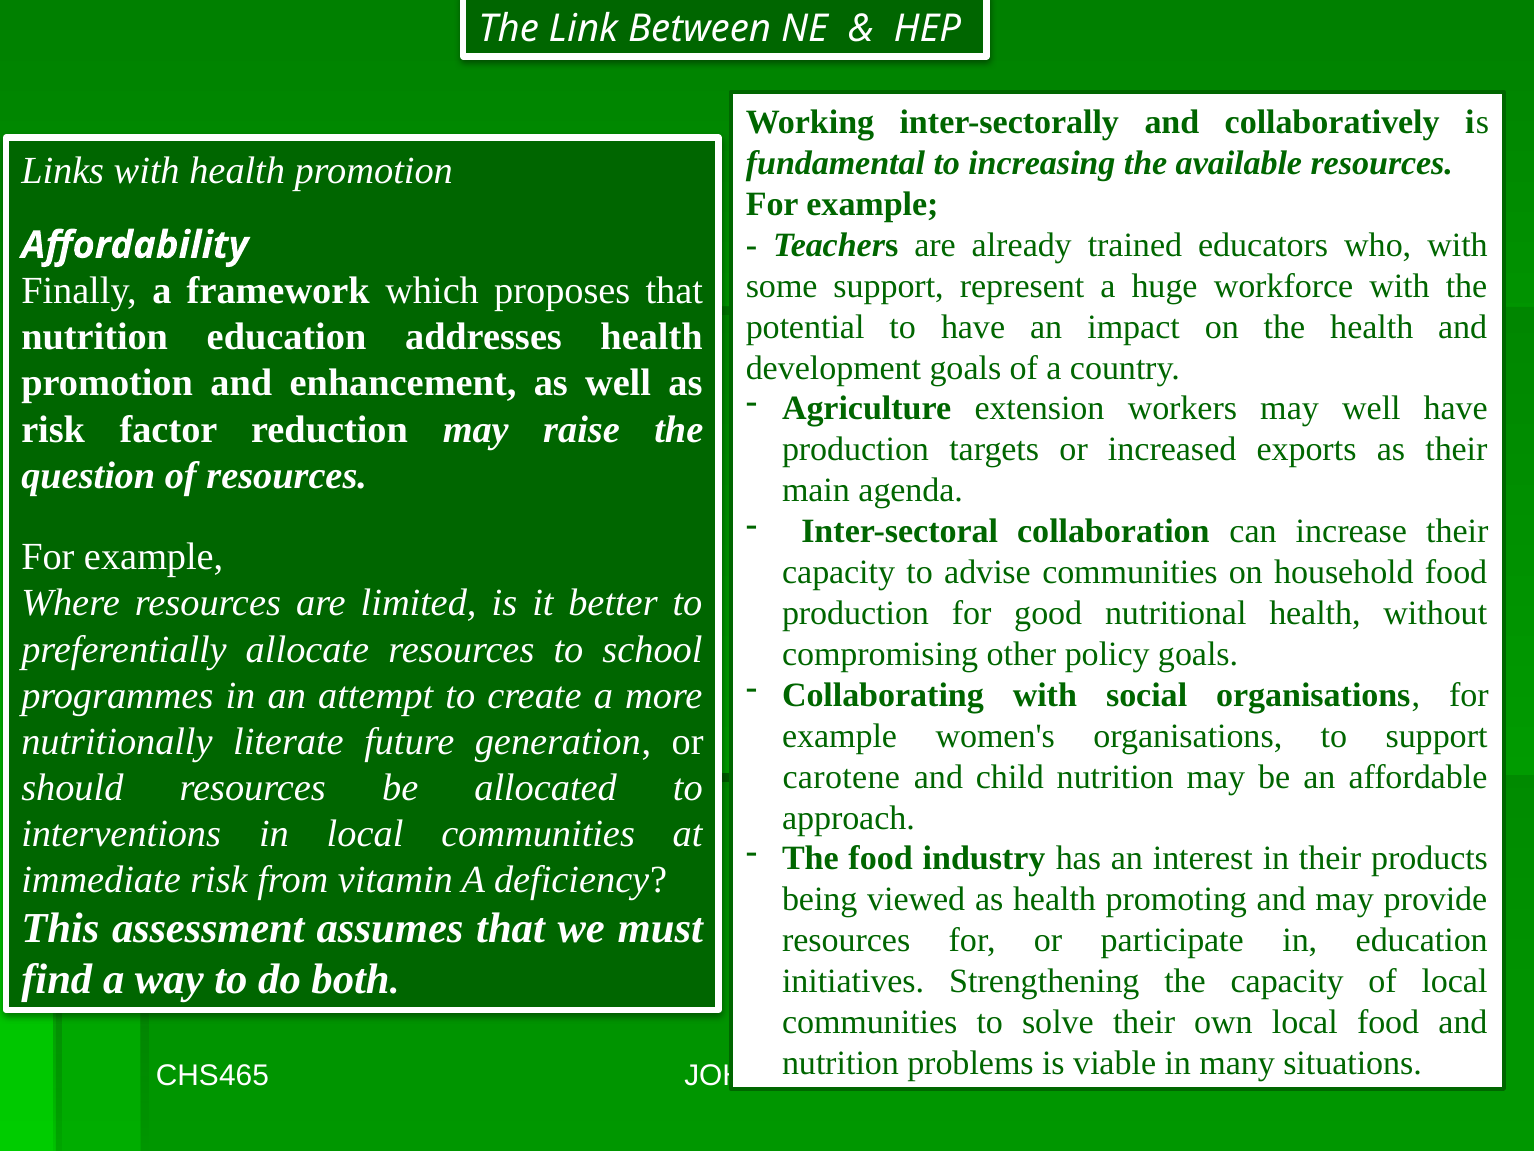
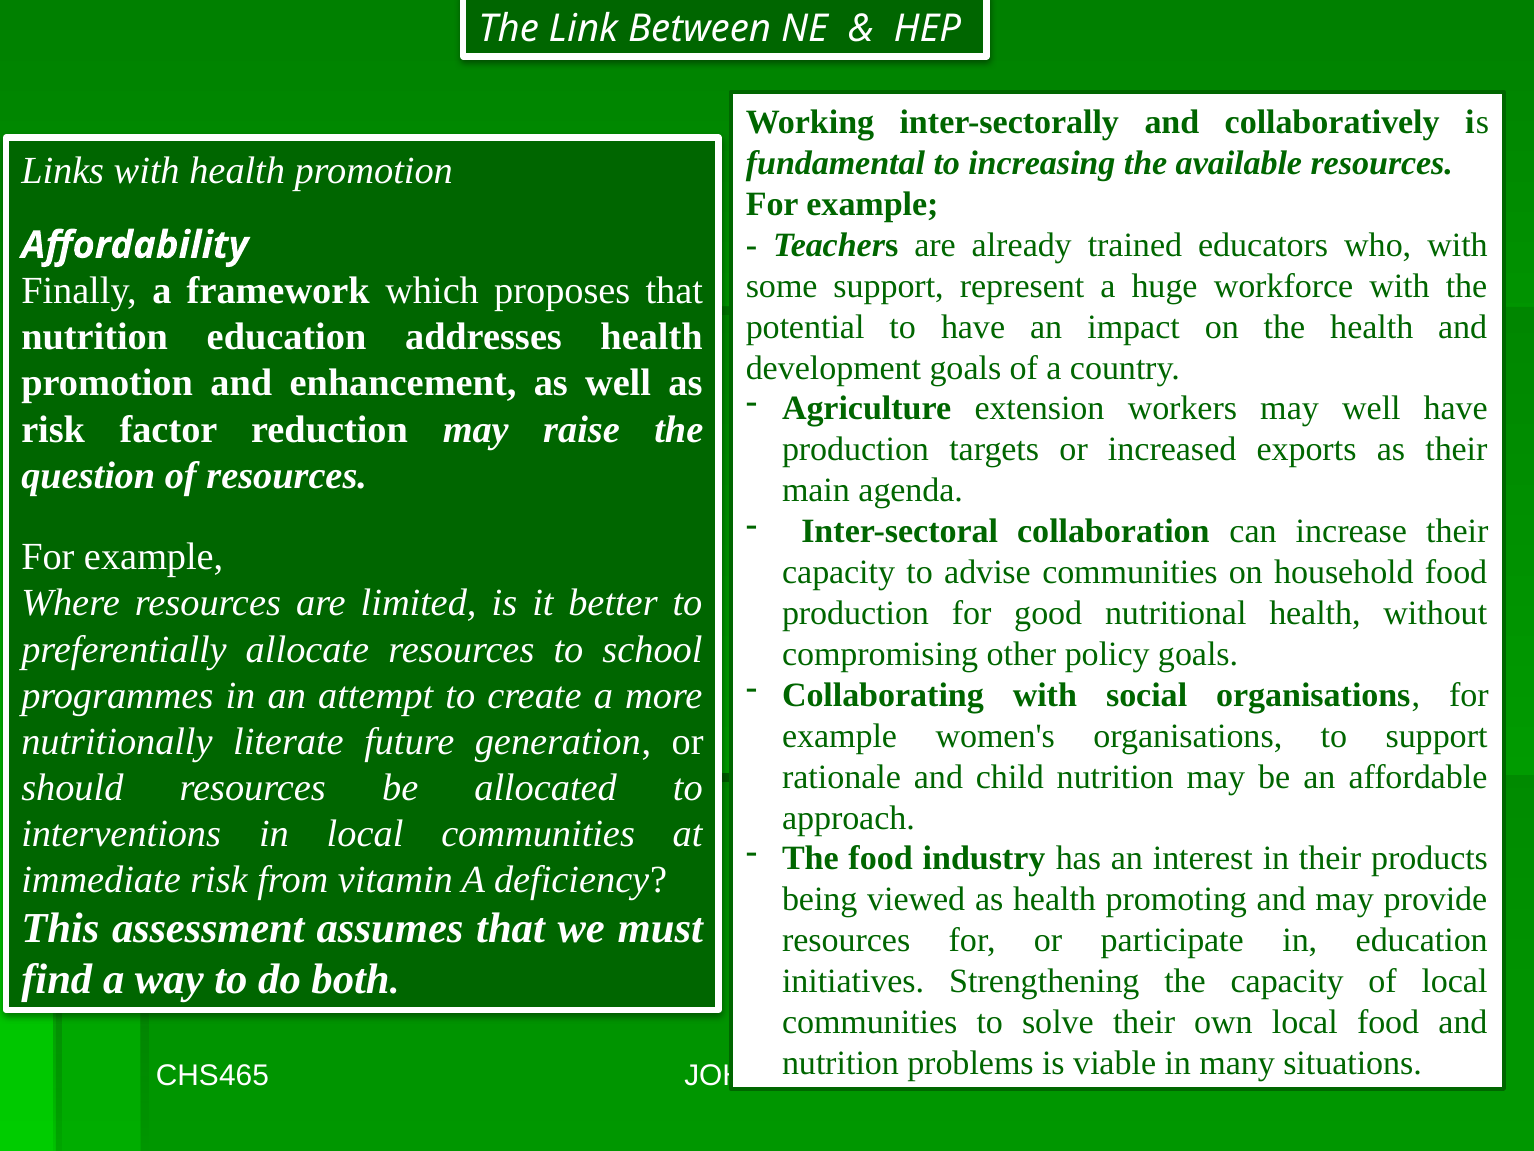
carotene: carotene -> rationale (841, 777)
